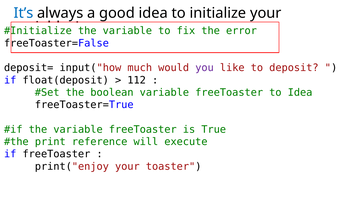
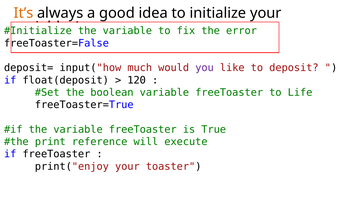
It’s colour: blue -> orange (23, 13)
112: 112 -> 120 (137, 80)
to Idea: Idea -> Life (300, 92)
